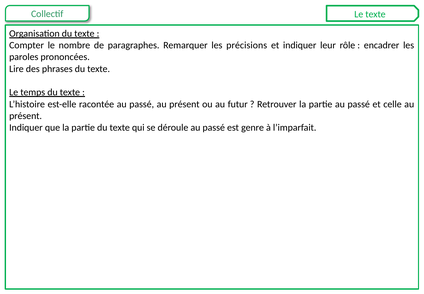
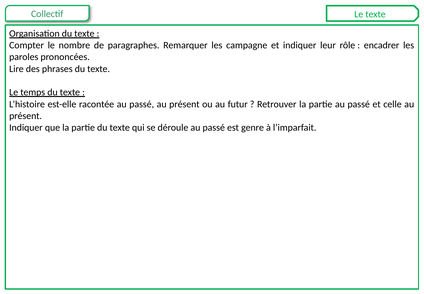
précisions: précisions -> campagne (247, 45)
